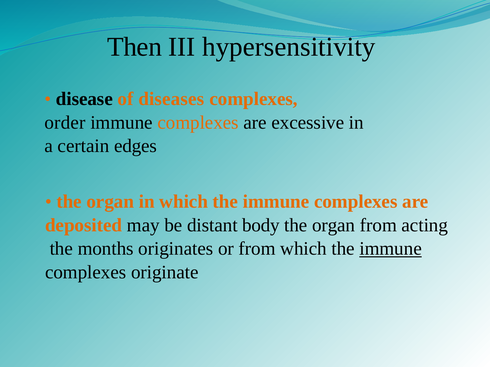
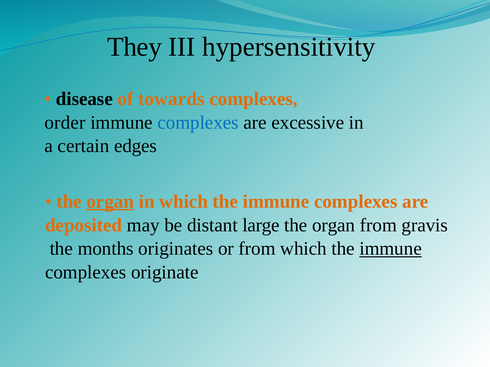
Then: Then -> They (135, 47)
diseases: diseases -> towards (171, 99)
complexes colour: orange -> blue (198, 123)
organ underline: none -> present (110, 202)
body: body -> large (261, 225)
acting: acting -> gravis (425, 225)
